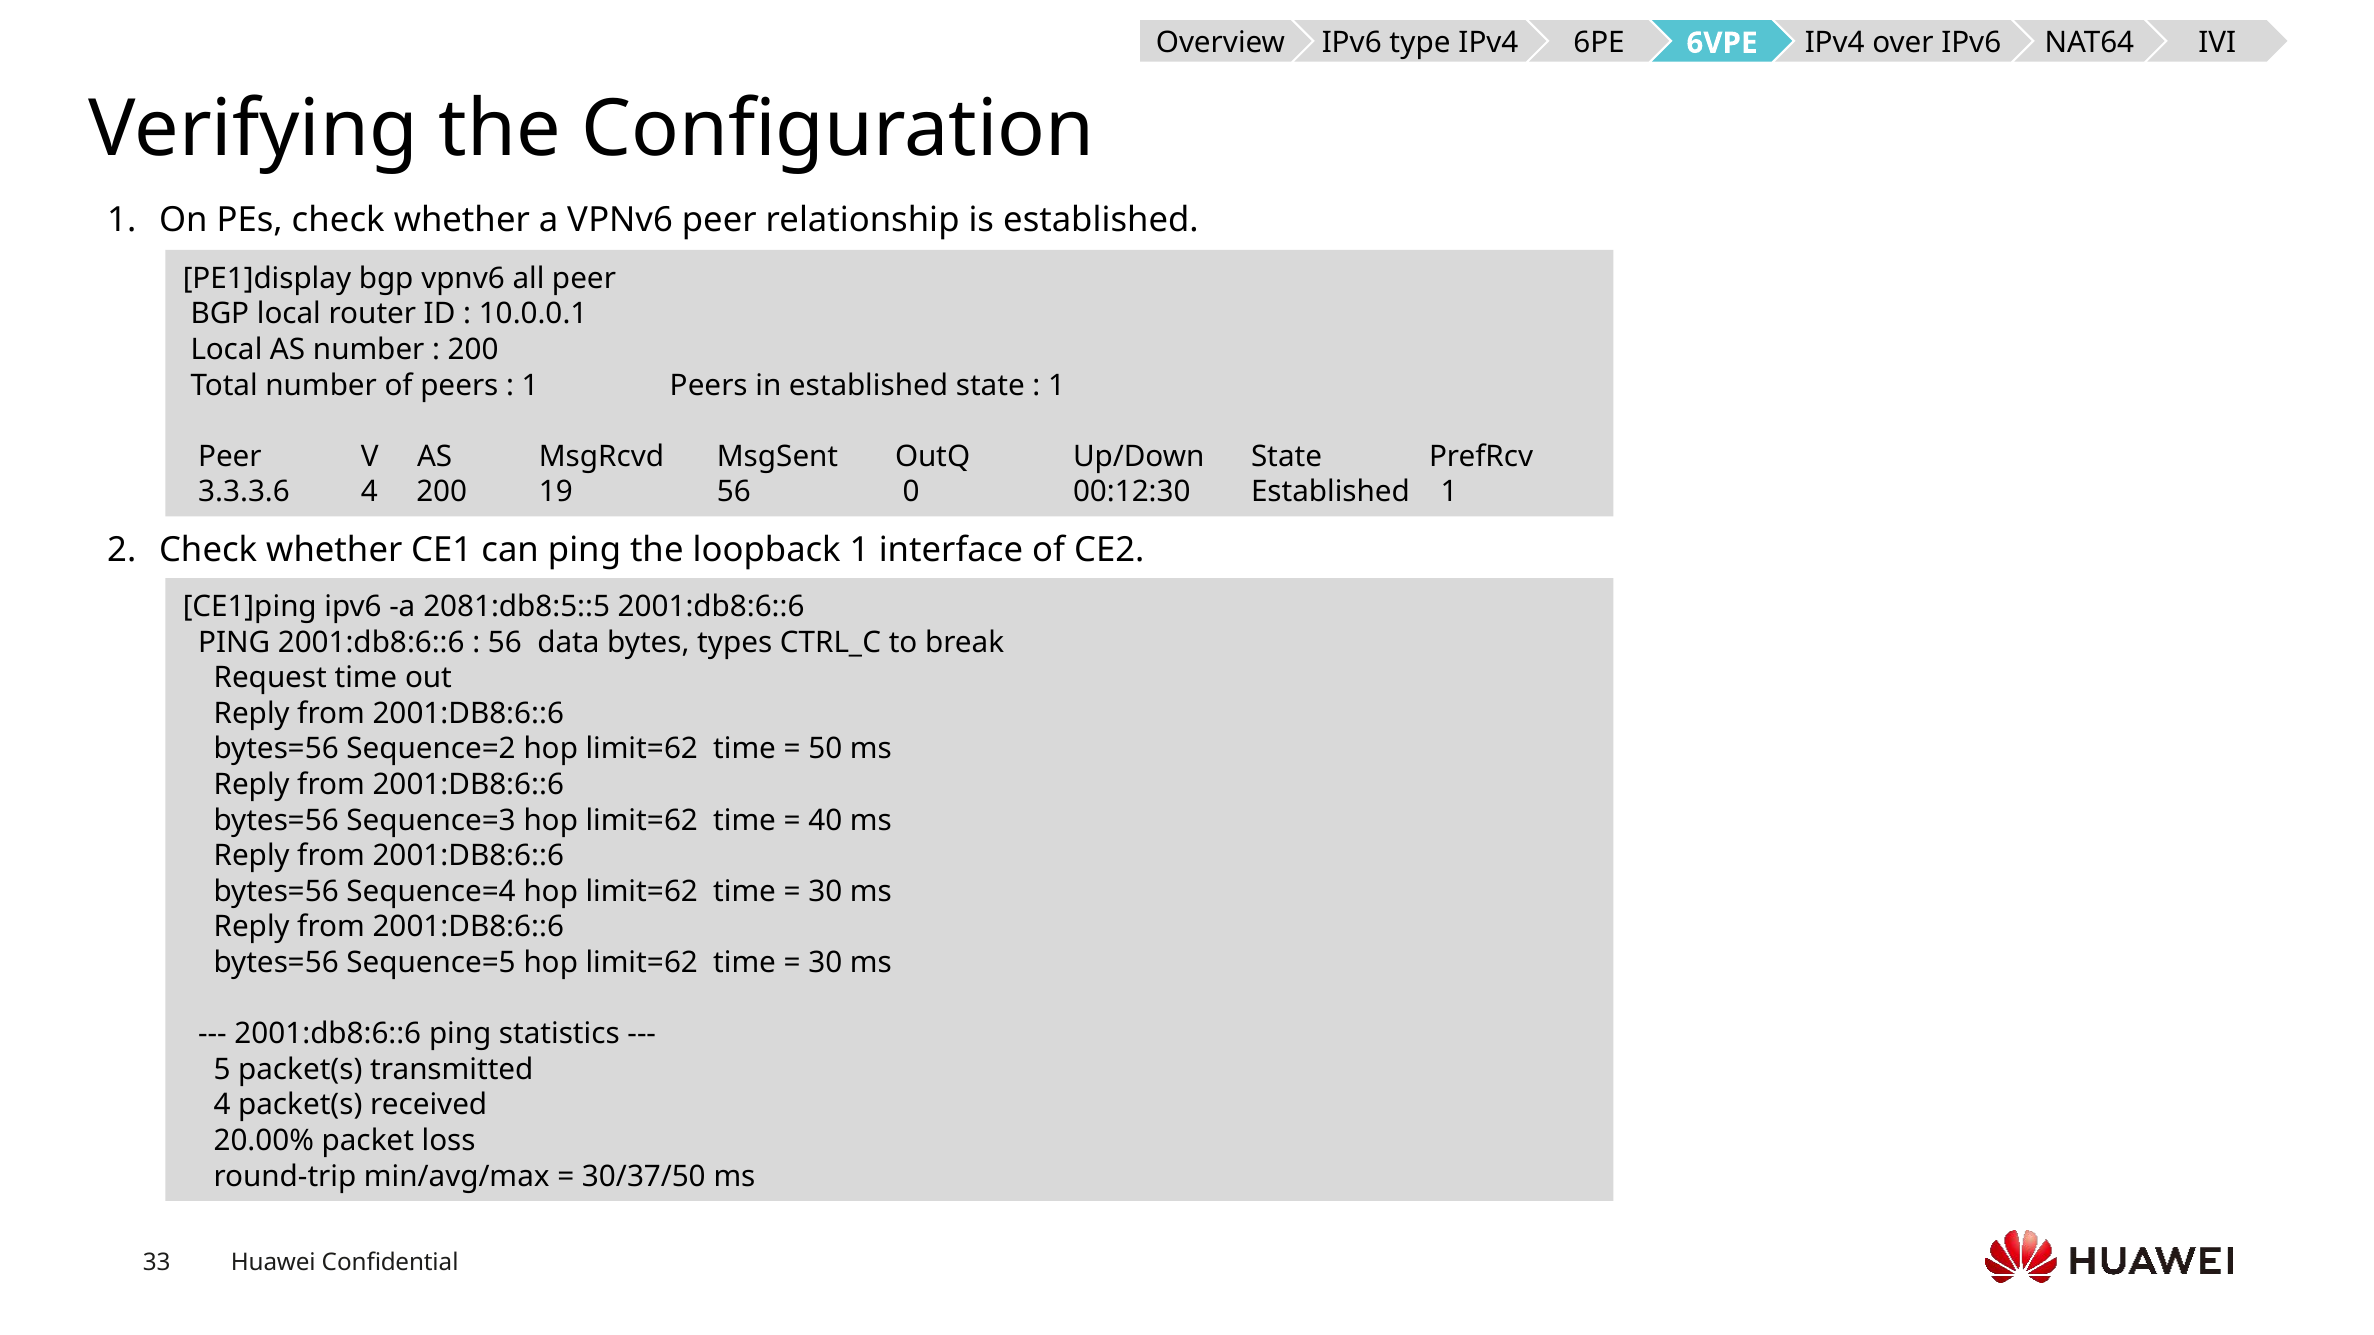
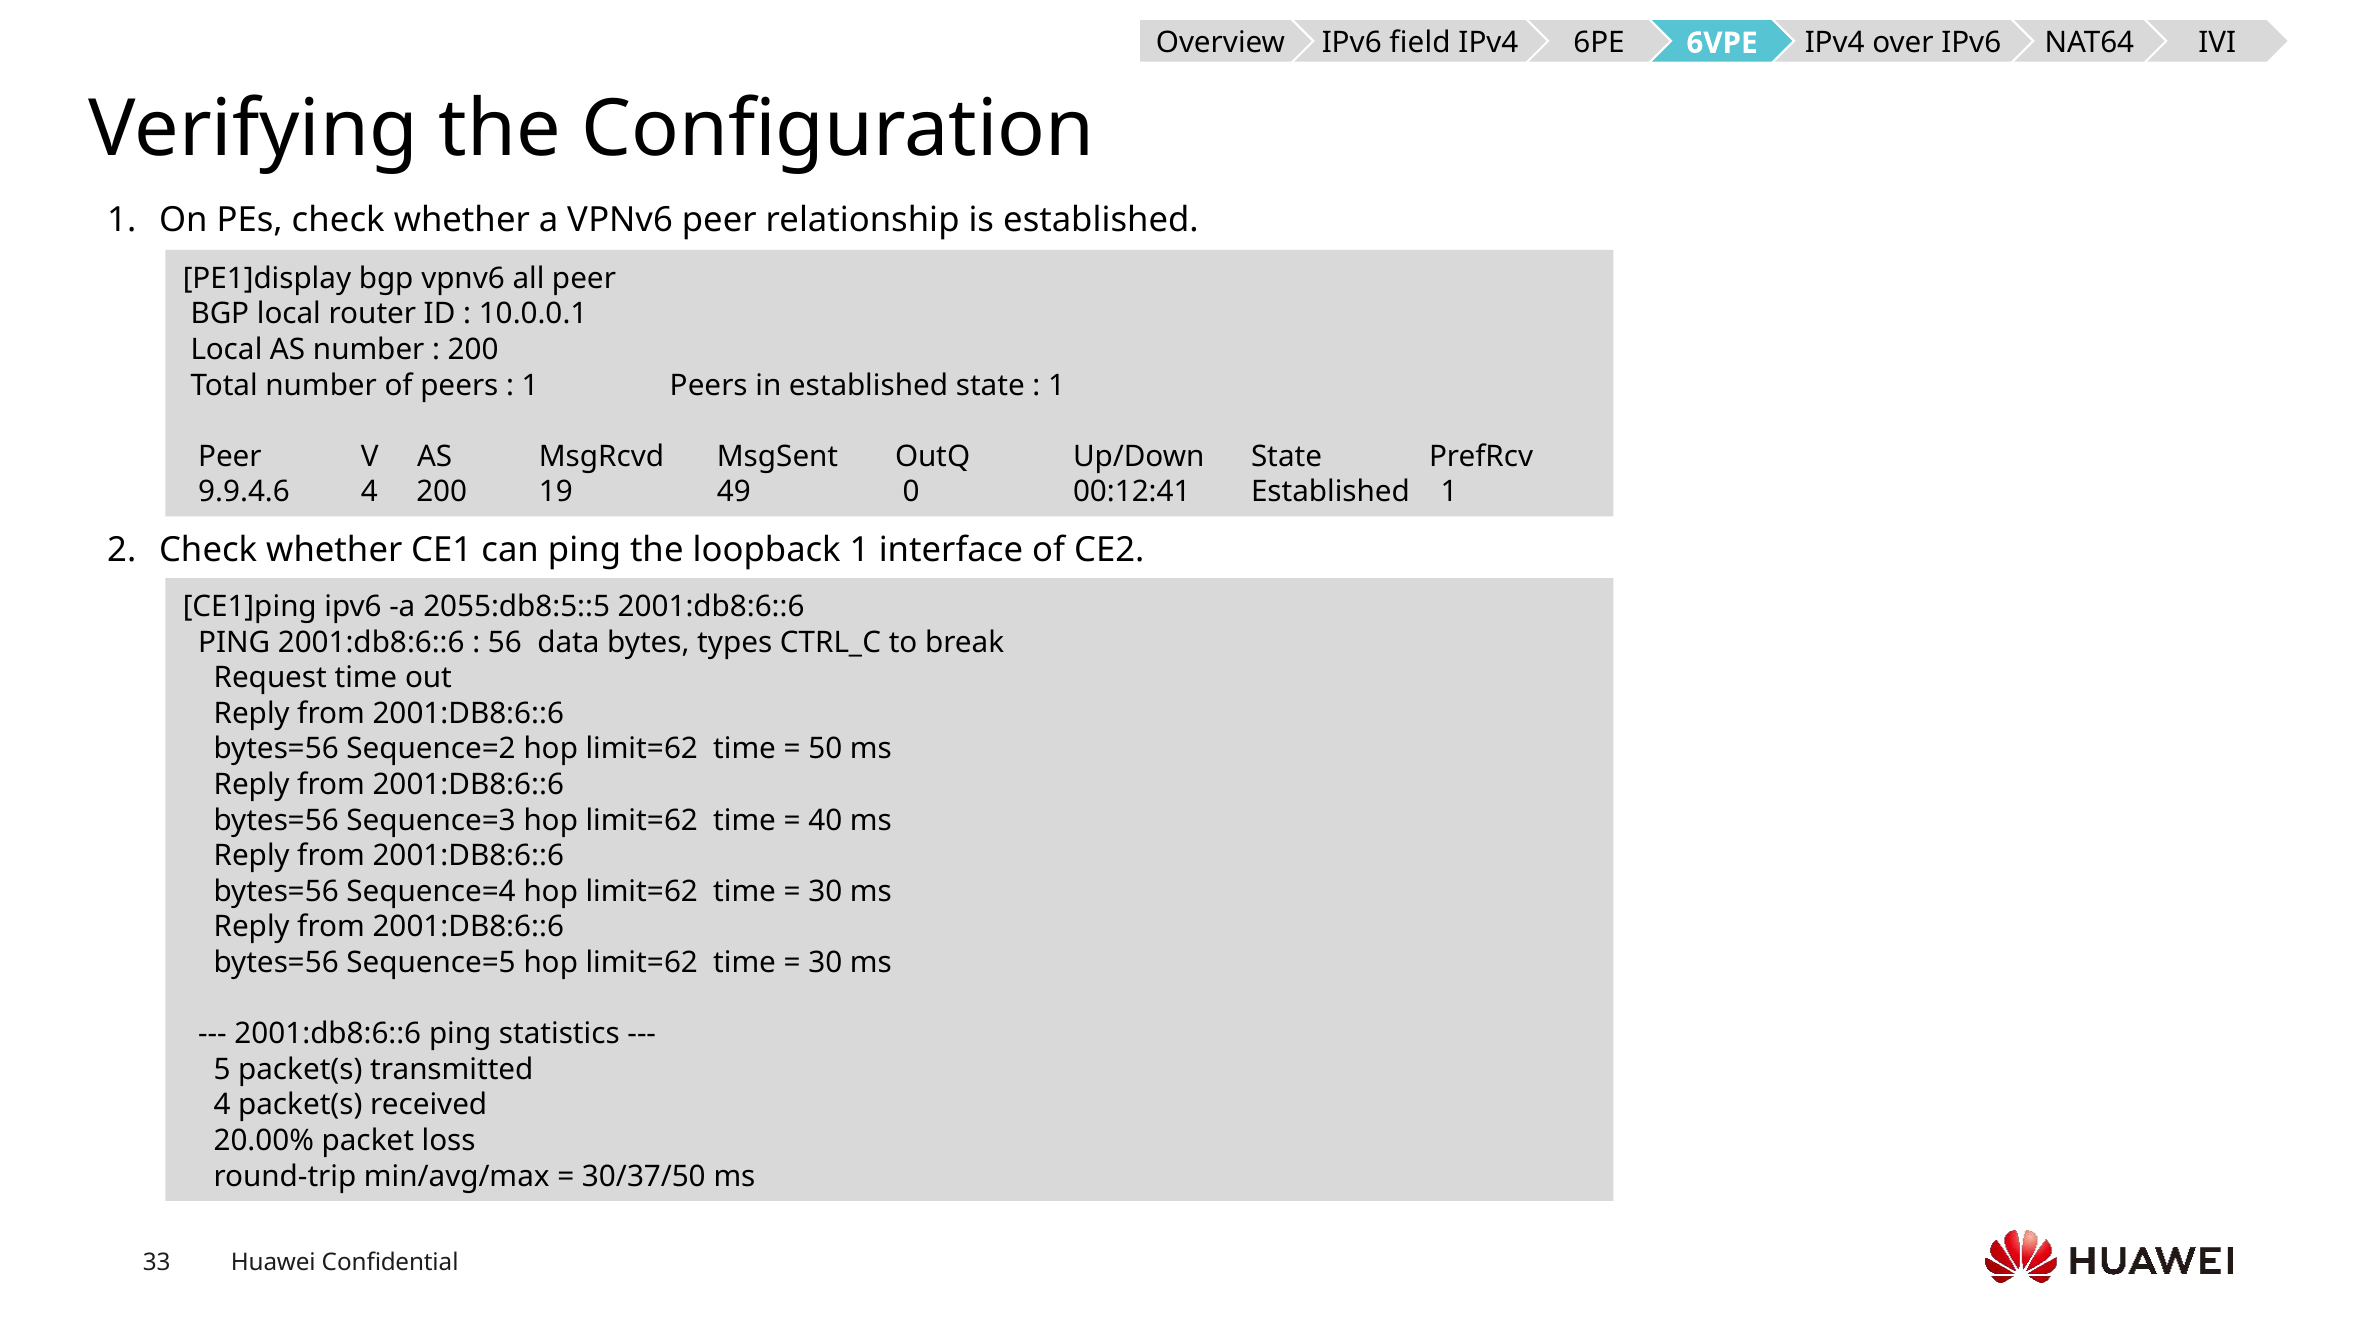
type: type -> field (1420, 43)
3.3.3.6: 3.3.3.6 -> 9.9.4.6 (244, 492)
19 56: 56 -> 49 (734, 492)
00:12:30: 00:12:30 -> 00:12:41 (1132, 492)
2081:db8:5::5: 2081:db8:5::5 -> 2055:db8:5::5 (517, 607)
